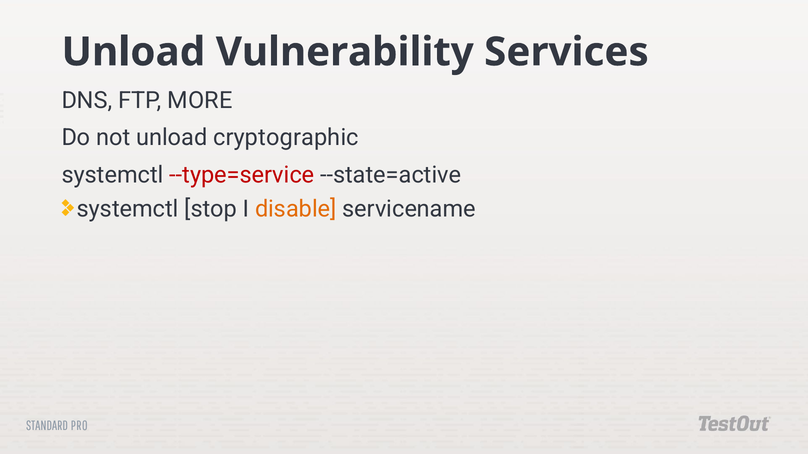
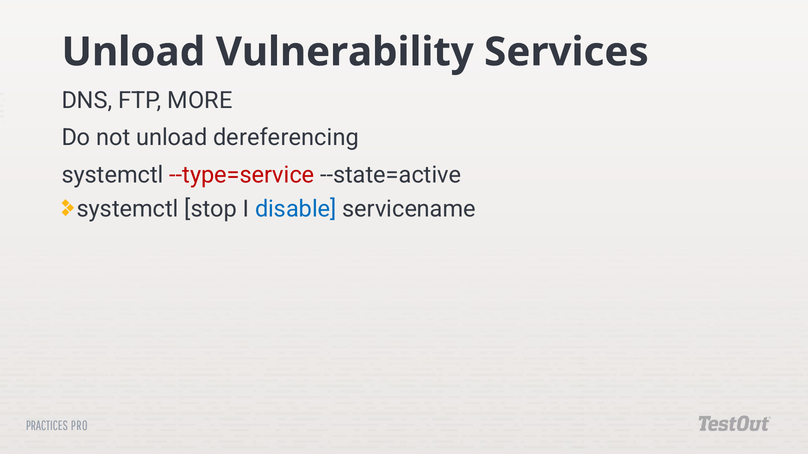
cryptographic: cryptographic -> dereferencing (286, 138)
disable colour: orange -> blue (296, 209)
STANDARD: STANDARD -> PRACTICES (47, 426)
